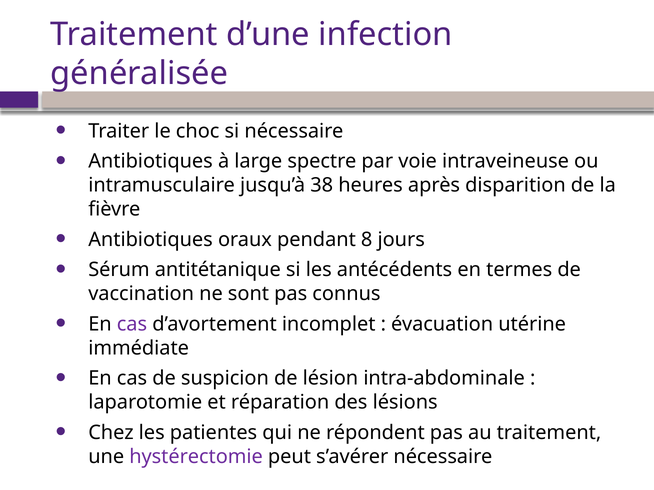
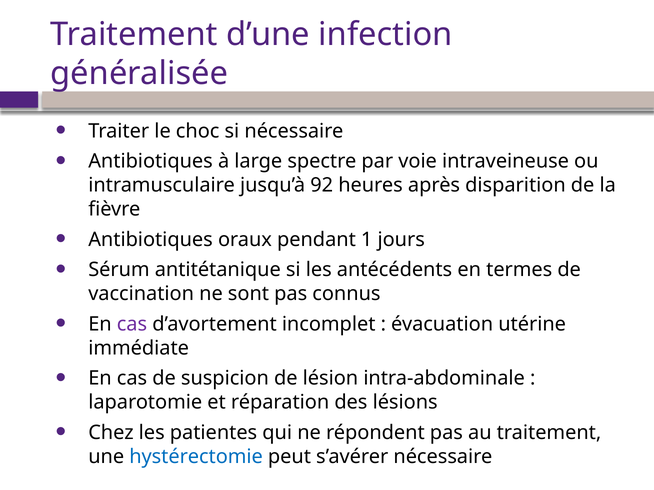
38: 38 -> 92 (322, 185)
8: 8 -> 1 (367, 240)
hystérectomie colour: purple -> blue (196, 457)
